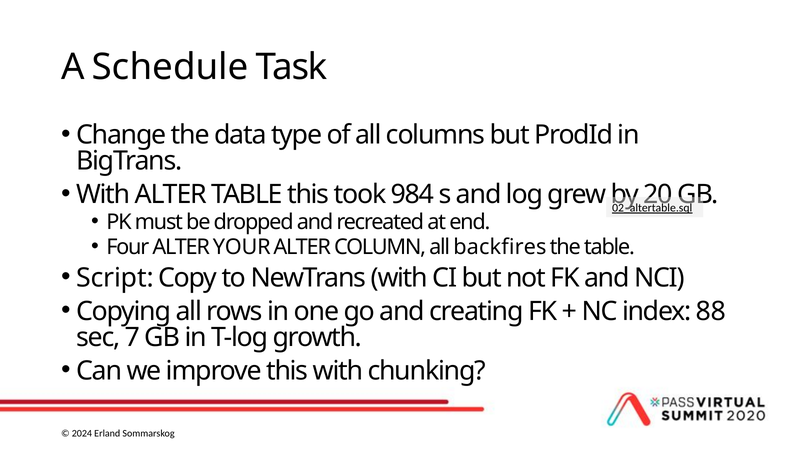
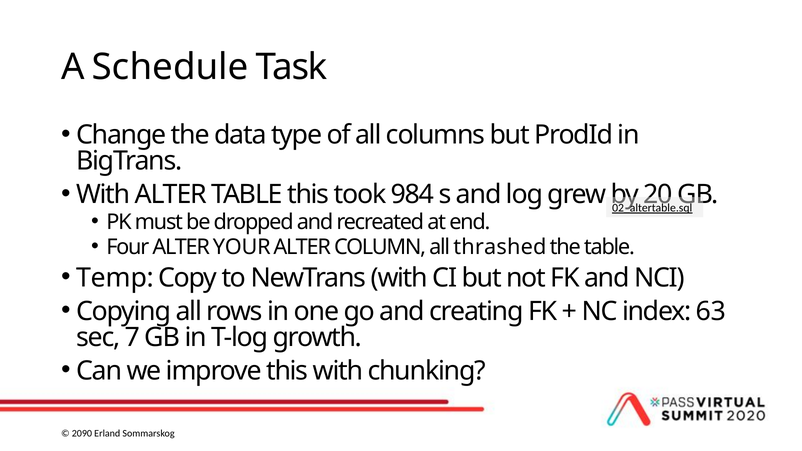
backfires: backfires -> thrashed (500, 247)
Script: Script -> Temp (115, 278)
88: 88 -> 63 (711, 311)
2024: 2024 -> 2090 (82, 434)
